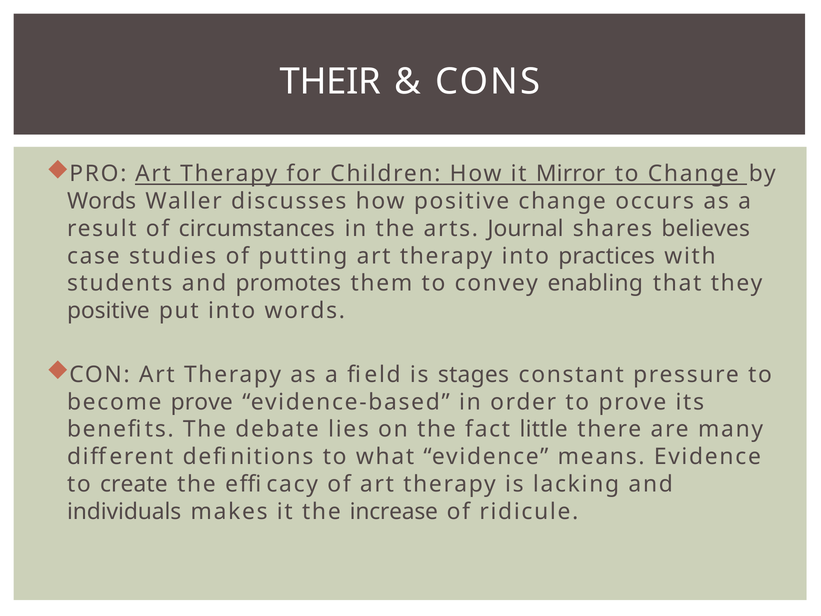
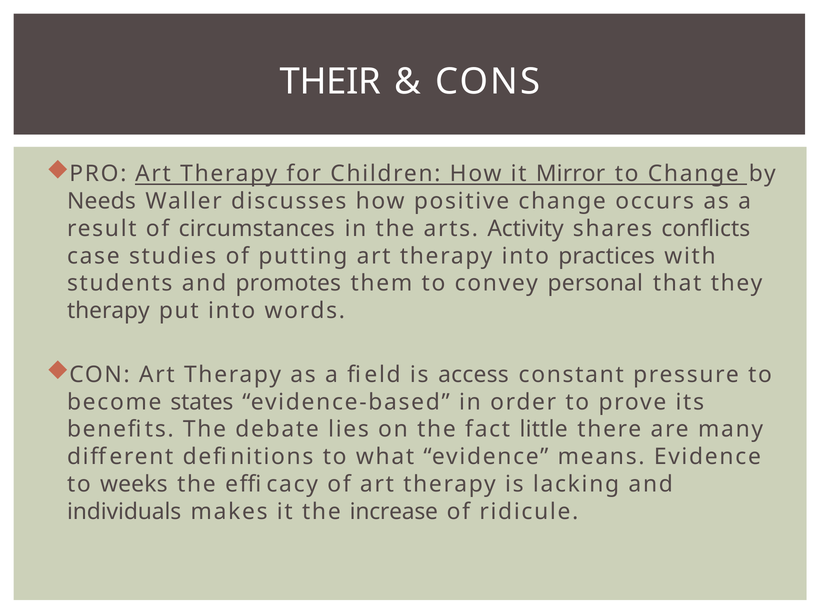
Words: Words -> Needs (101, 201)
Journal: Journal -> Activity (526, 228)
believes: believes -> conflicts (706, 228)
enabling: enabling -> personal (595, 283)
positive: positive -> therapy (108, 311)
stages: stages -> access (473, 374)
become prove: prove -> states (202, 402)
create: create -> weeks (134, 484)
